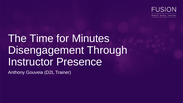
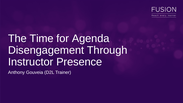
Minutes: Minutes -> Agenda (91, 38)
